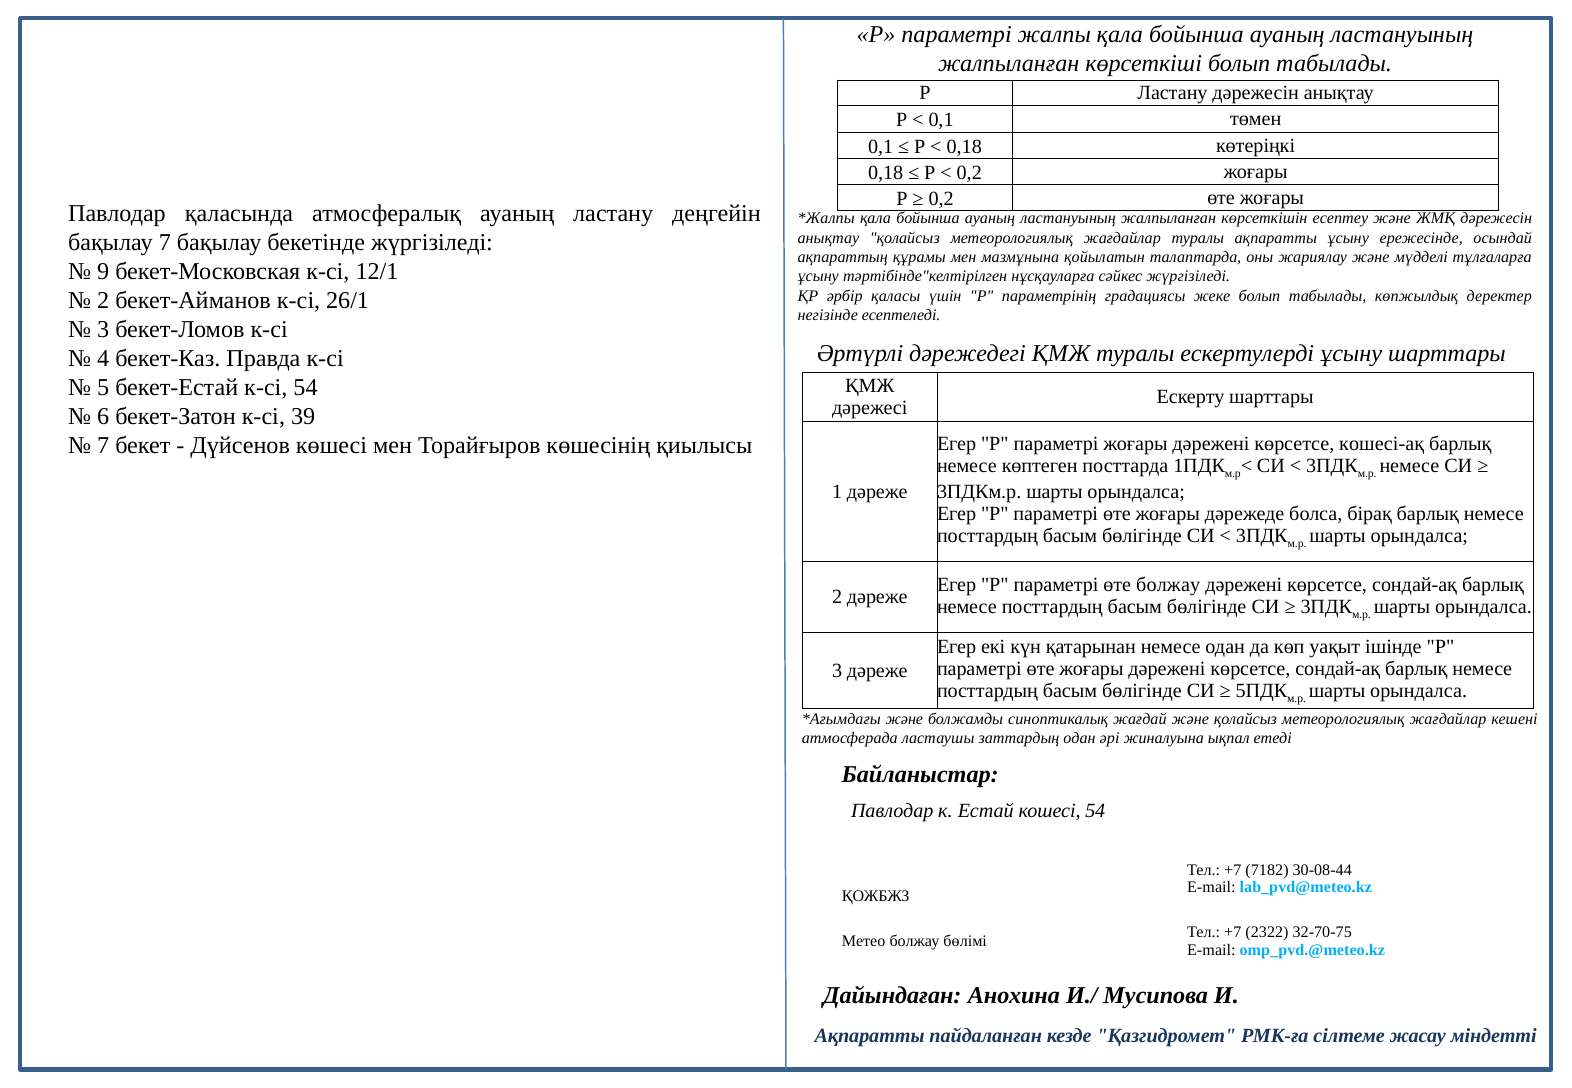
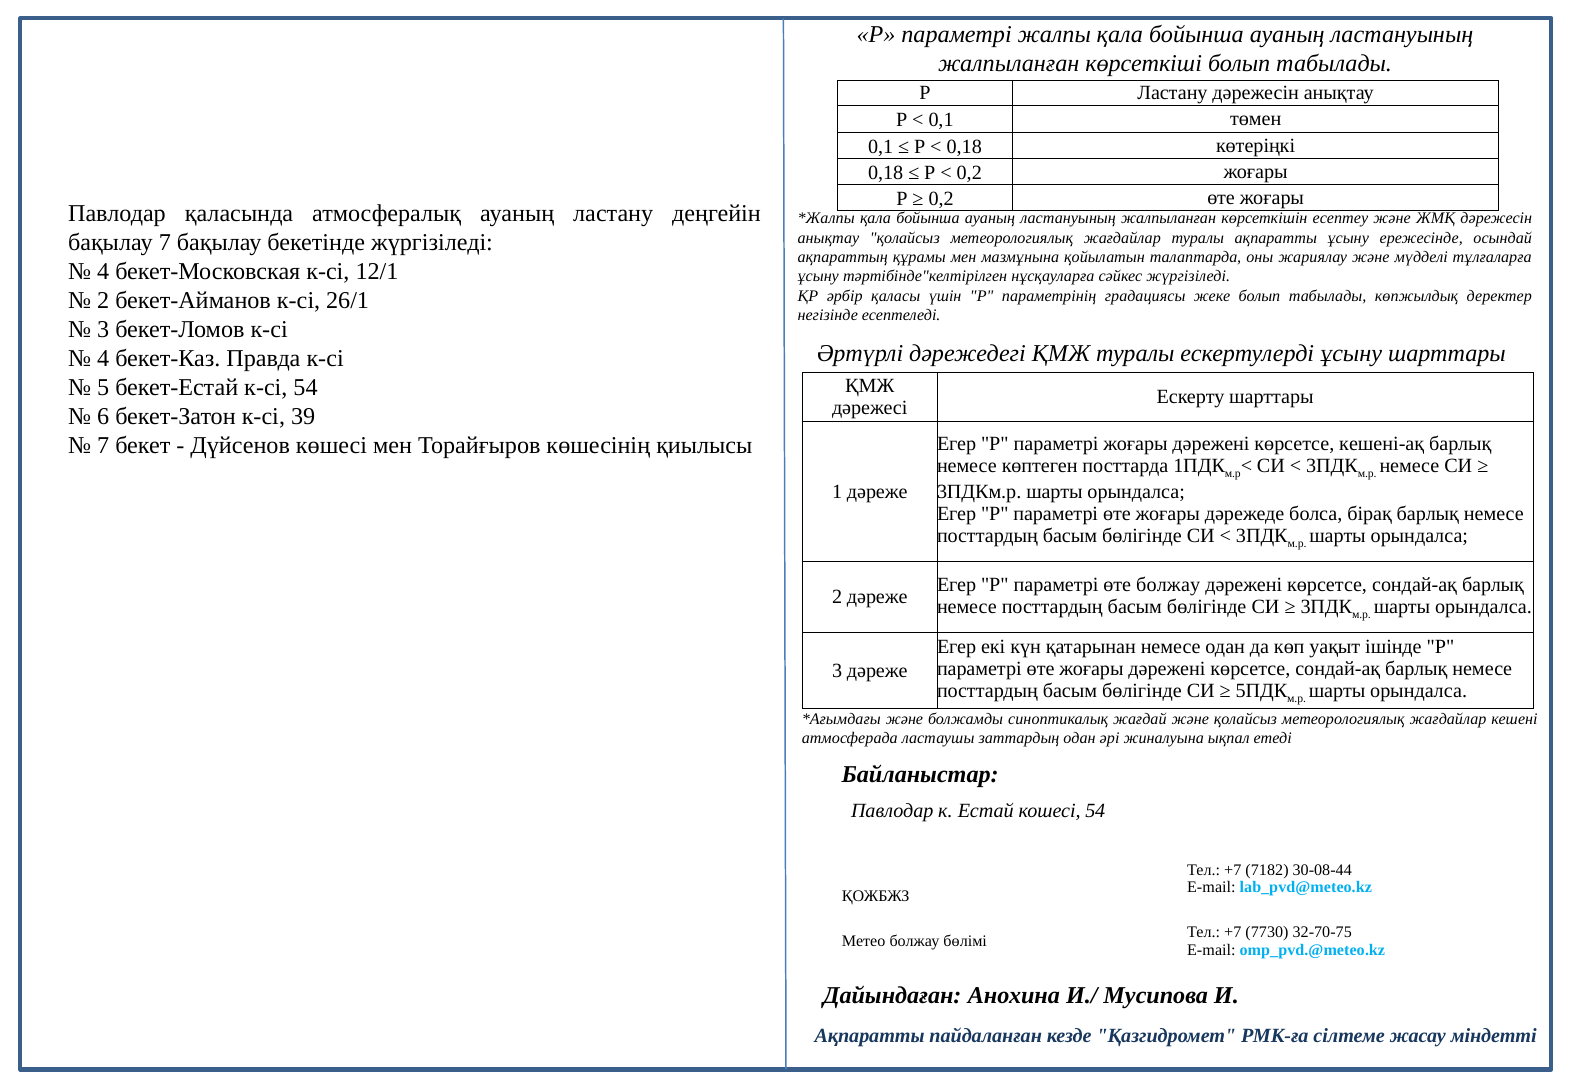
9: 9 -> 4 (103, 271)
кошесi-ақ: кошесi-ақ -> кешені-ақ (1382, 444)
2322: 2322 -> 7730 (1267, 933)
